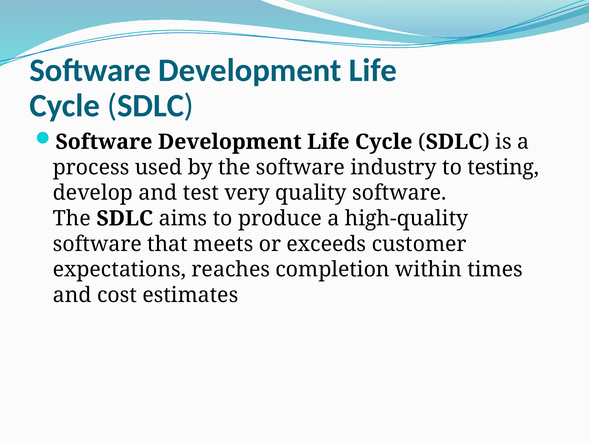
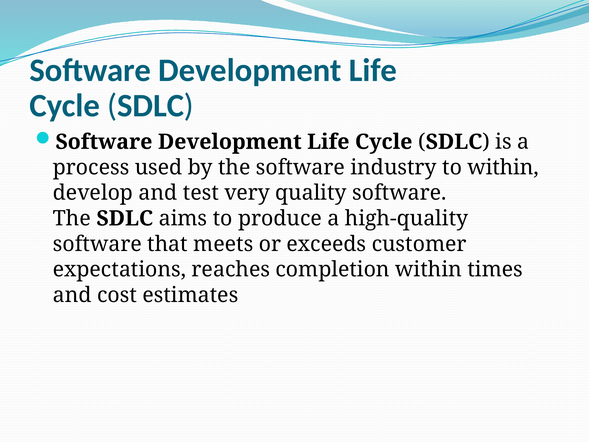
to testing: testing -> within (503, 167)
